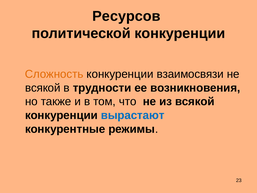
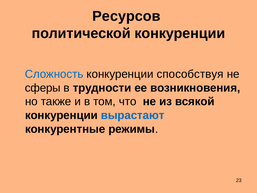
Сложность colour: orange -> blue (54, 74)
взаимосвязи: взаимосвязи -> способствуя (190, 74)
всякой: всякой -> сферы (43, 88)
